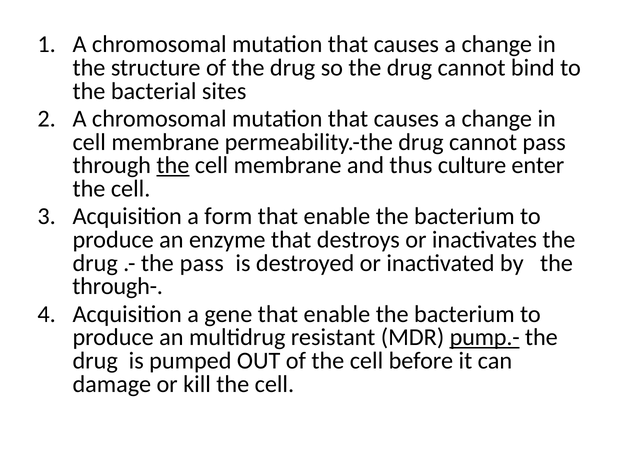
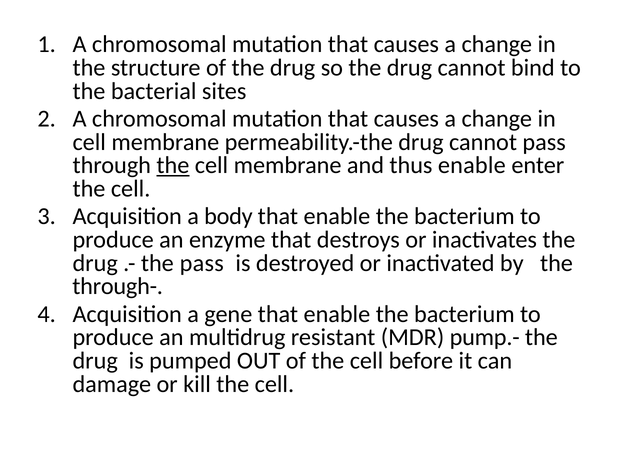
thus culture: culture -> enable (472, 165)
form: form -> body (228, 216)
pump.- underline: present -> none (485, 337)
